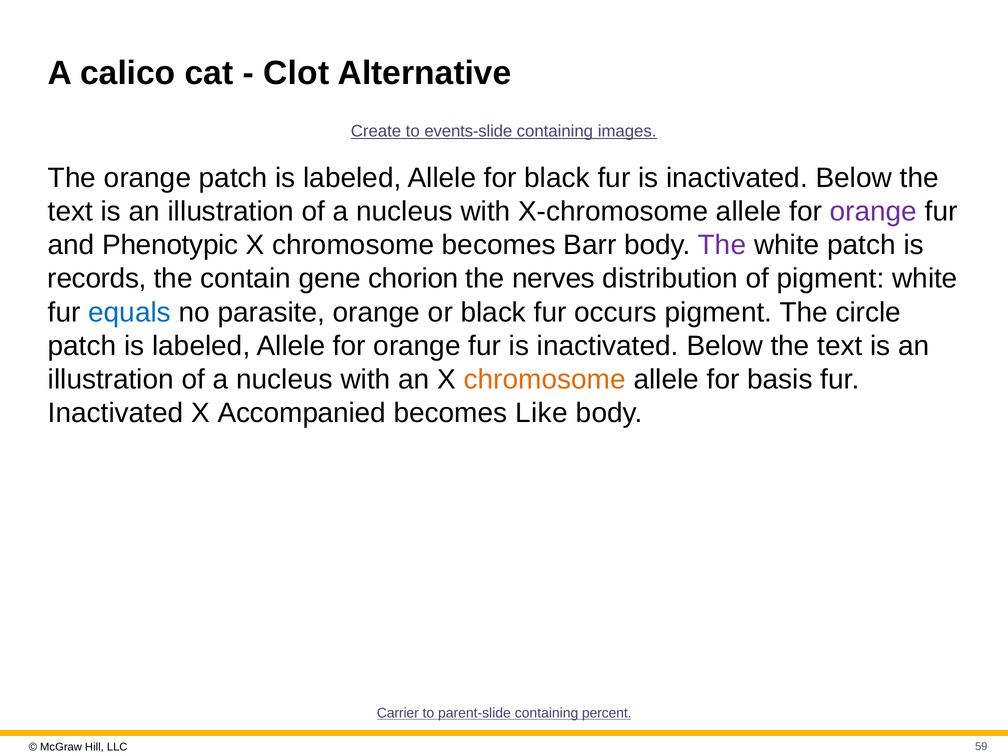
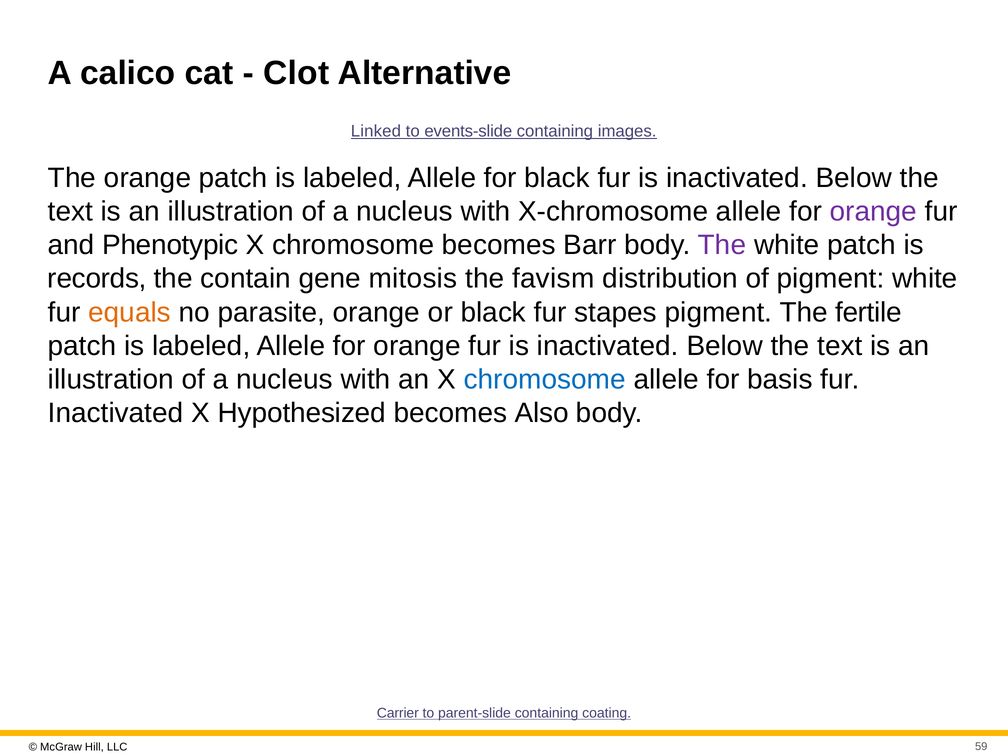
Create: Create -> Linked (376, 131)
chorion: chorion -> mitosis (413, 279)
nerves: nerves -> favism (553, 279)
equals colour: blue -> orange (130, 312)
occurs: occurs -> stapes (616, 312)
circle: circle -> fertile (868, 312)
chromosome colour: orange -> blue (545, 380)
Accompanied: Accompanied -> Hypothesized (302, 413)
Like: Like -> Also (542, 413)
percent: percent -> coating (607, 713)
